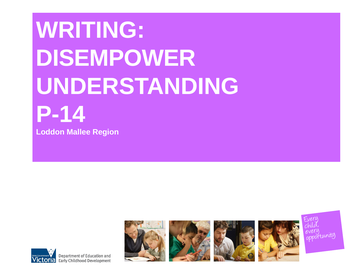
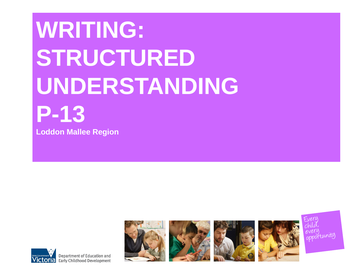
DISEMPOWER: DISEMPOWER -> STRUCTURED (116, 58)
P-14: P-14 -> P-13 (61, 114)
